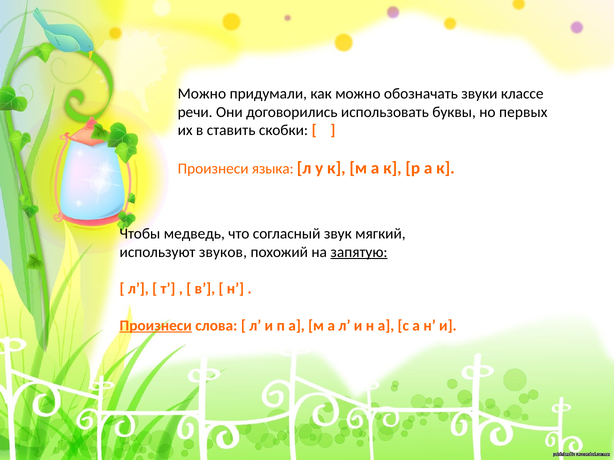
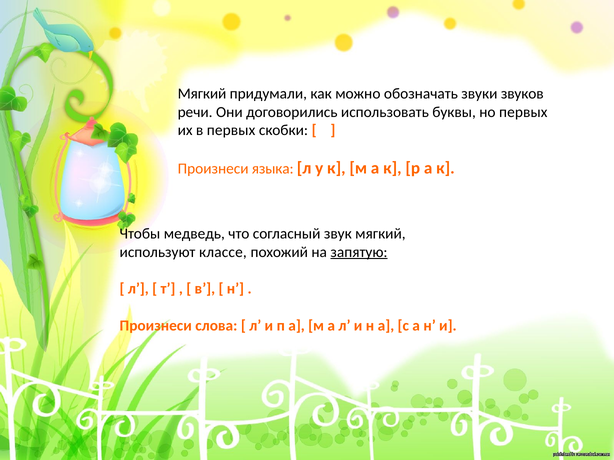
Можно: Можно -> Мягкий (202, 94)
классе: классе -> звуков (522, 94)
в ставить: ставить -> первых (231, 130)
звуков: звуков -> классе (223, 252)
Произнеси underline: present -> none (156, 326)
